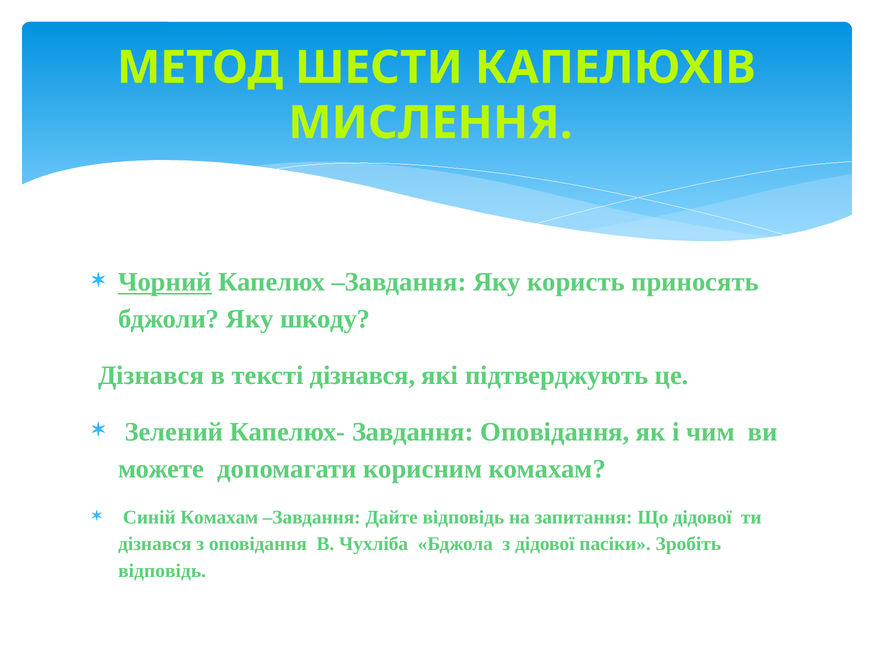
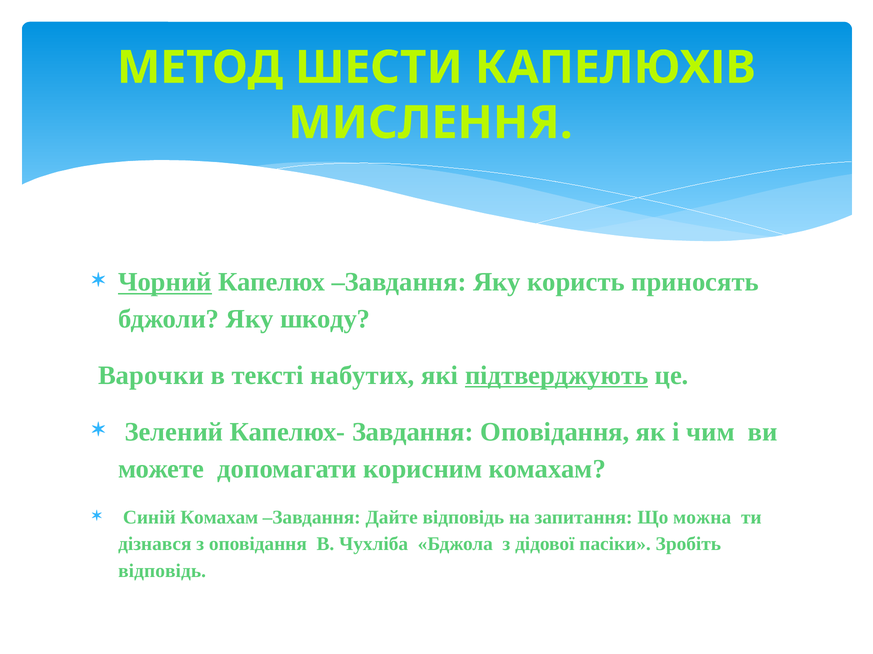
Дізнався: Дізнався -> Варочки (151, 376)
тексті дізнався: дізнався -> набутих (362, 376)
підтверджують underline: none -> present (557, 376)
Що дідової: дідової -> можна (702, 518)
